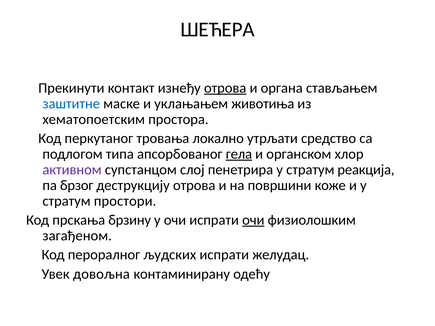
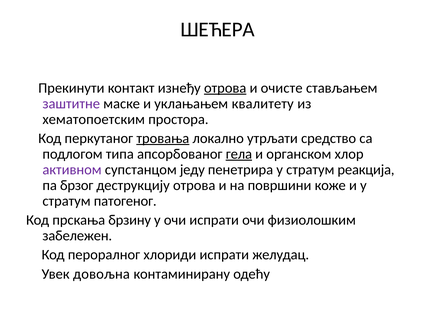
органа: органа -> очисте (282, 88)
заштитне colour: blue -> purple (71, 104)
животиња: животиња -> квалитету (263, 104)
тровања underline: none -> present (163, 138)
слој: слој -> једу (192, 170)
простори: простори -> патогеног (125, 201)
очи underline: present -> none (253, 220)
загађеном: загађеном -> забележен (77, 236)
људских: људских -> хлориди (170, 255)
